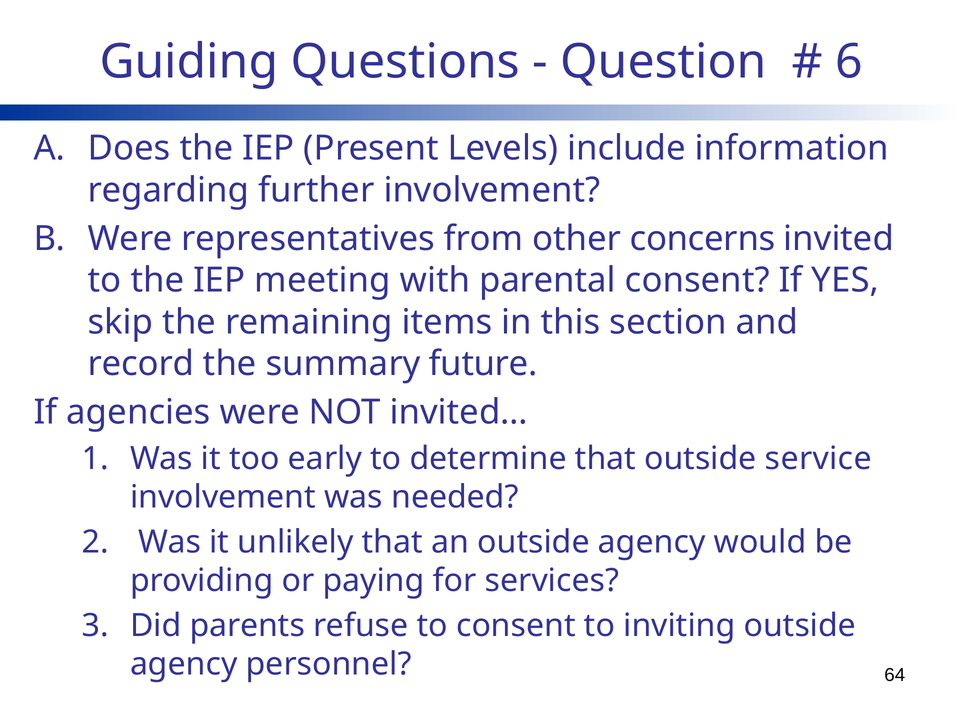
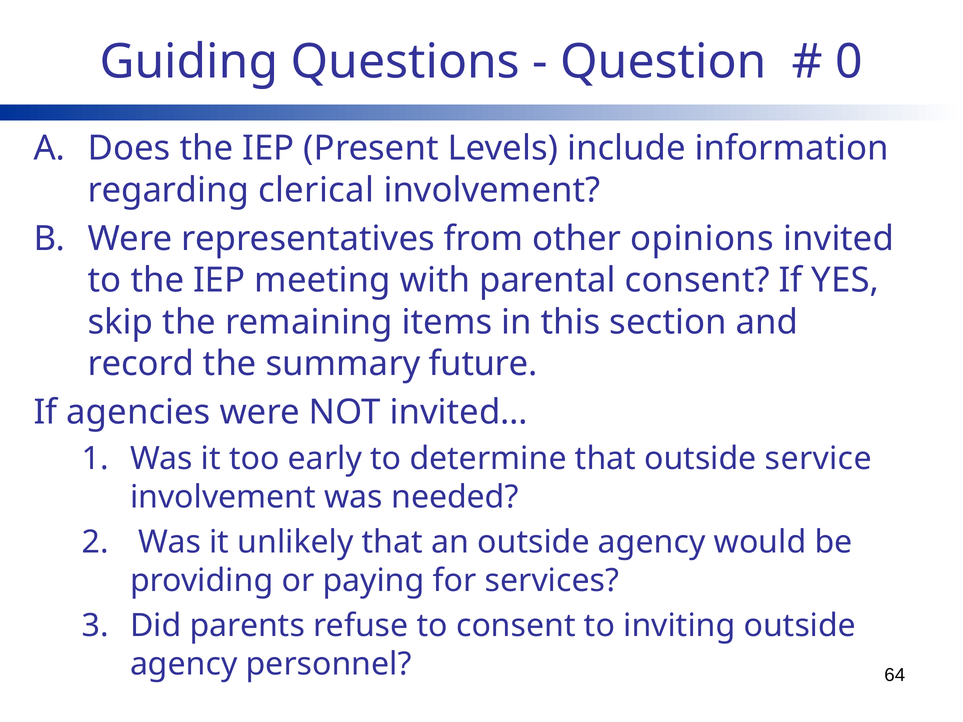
6: 6 -> 0 (849, 62)
further: further -> clerical (316, 190)
concerns: concerns -> opinions (702, 239)
